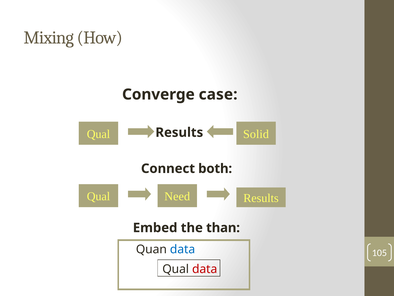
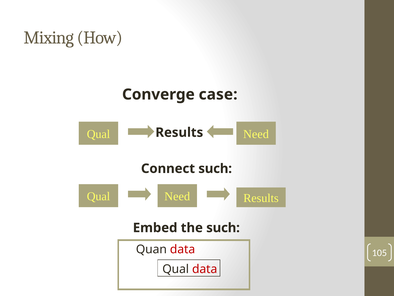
Solid: Solid -> Need (256, 134)
Connect both: both -> such (215, 168)
the than: than -> such (223, 227)
data colour: blue -> red (183, 249)
